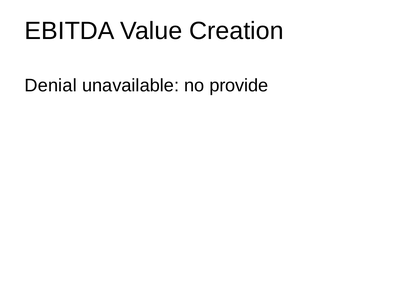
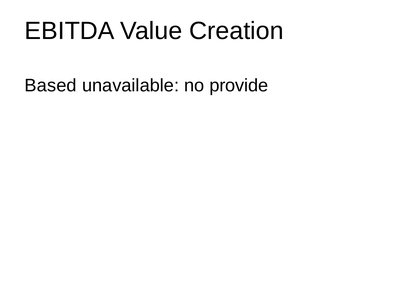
Denial: Denial -> Based (51, 86)
